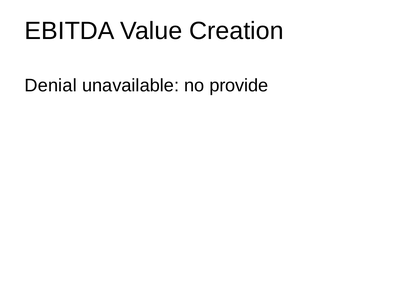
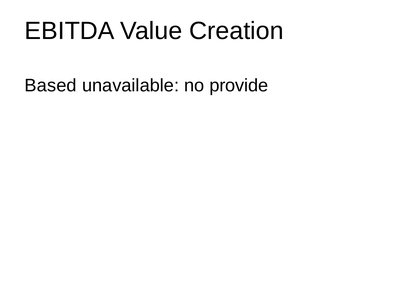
Denial: Denial -> Based (51, 86)
